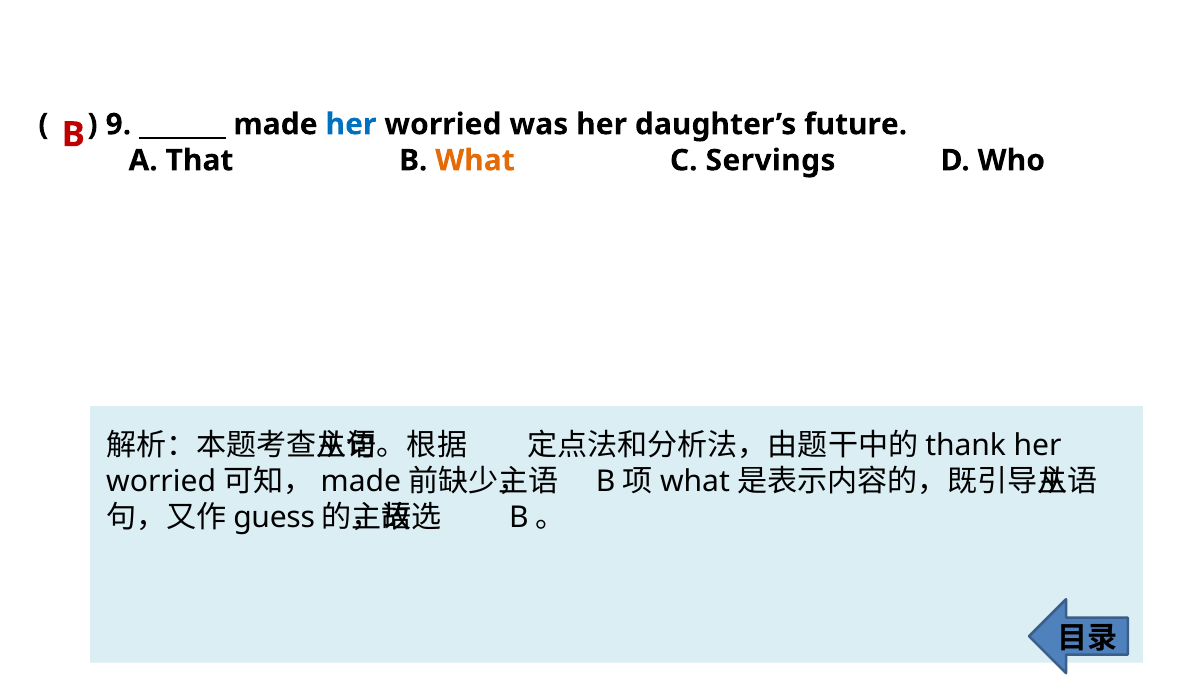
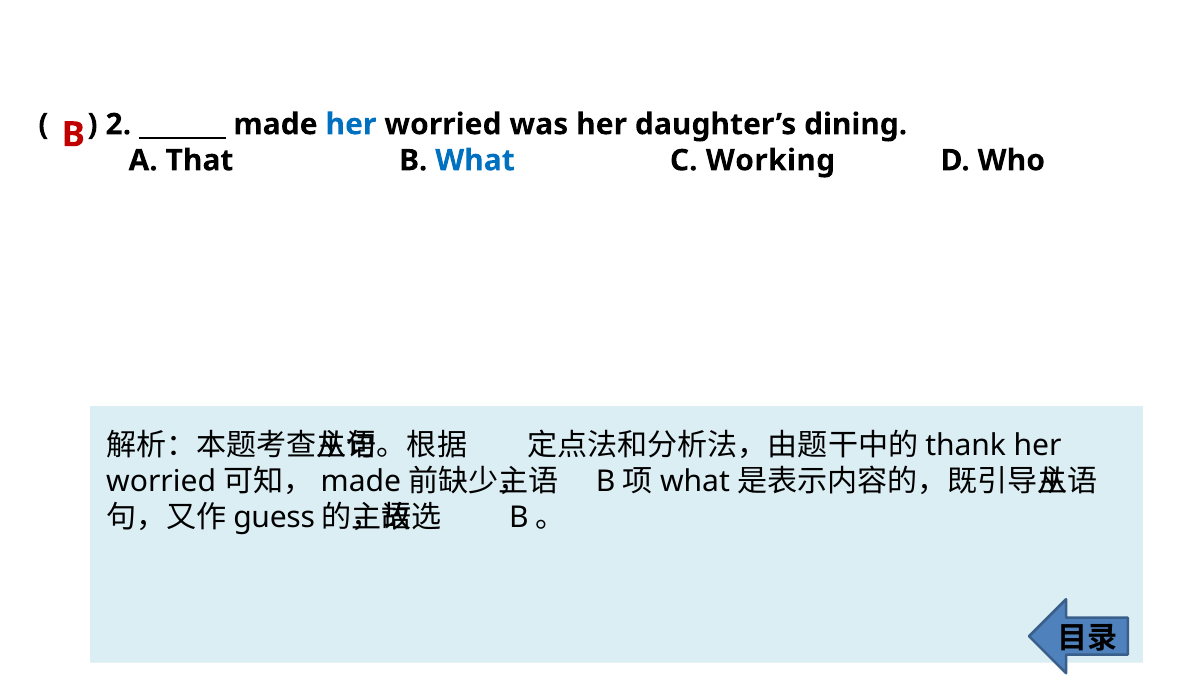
9: 9 -> 2 (118, 125)
future: future -> dining (856, 125)
What colour: orange -> blue (475, 161)
Servings: Servings -> Working (770, 161)
